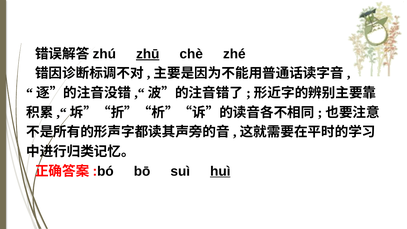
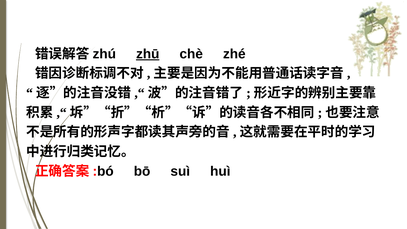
huì underline: present -> none (220, 171)
